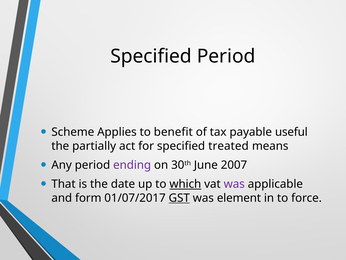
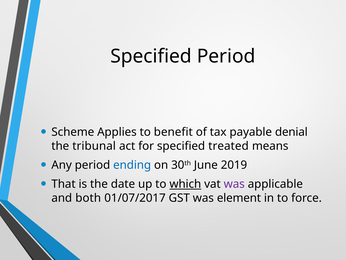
useful: useful -> denial (291, 132)
partially: partially -> tribunal (94, 146)
ending colour: purple -> blue (132, 165)
2007: 2007 -> 2019 (234, 165)
form: form -> both (88, 198)
GST underline: present -> none (179, 198)
